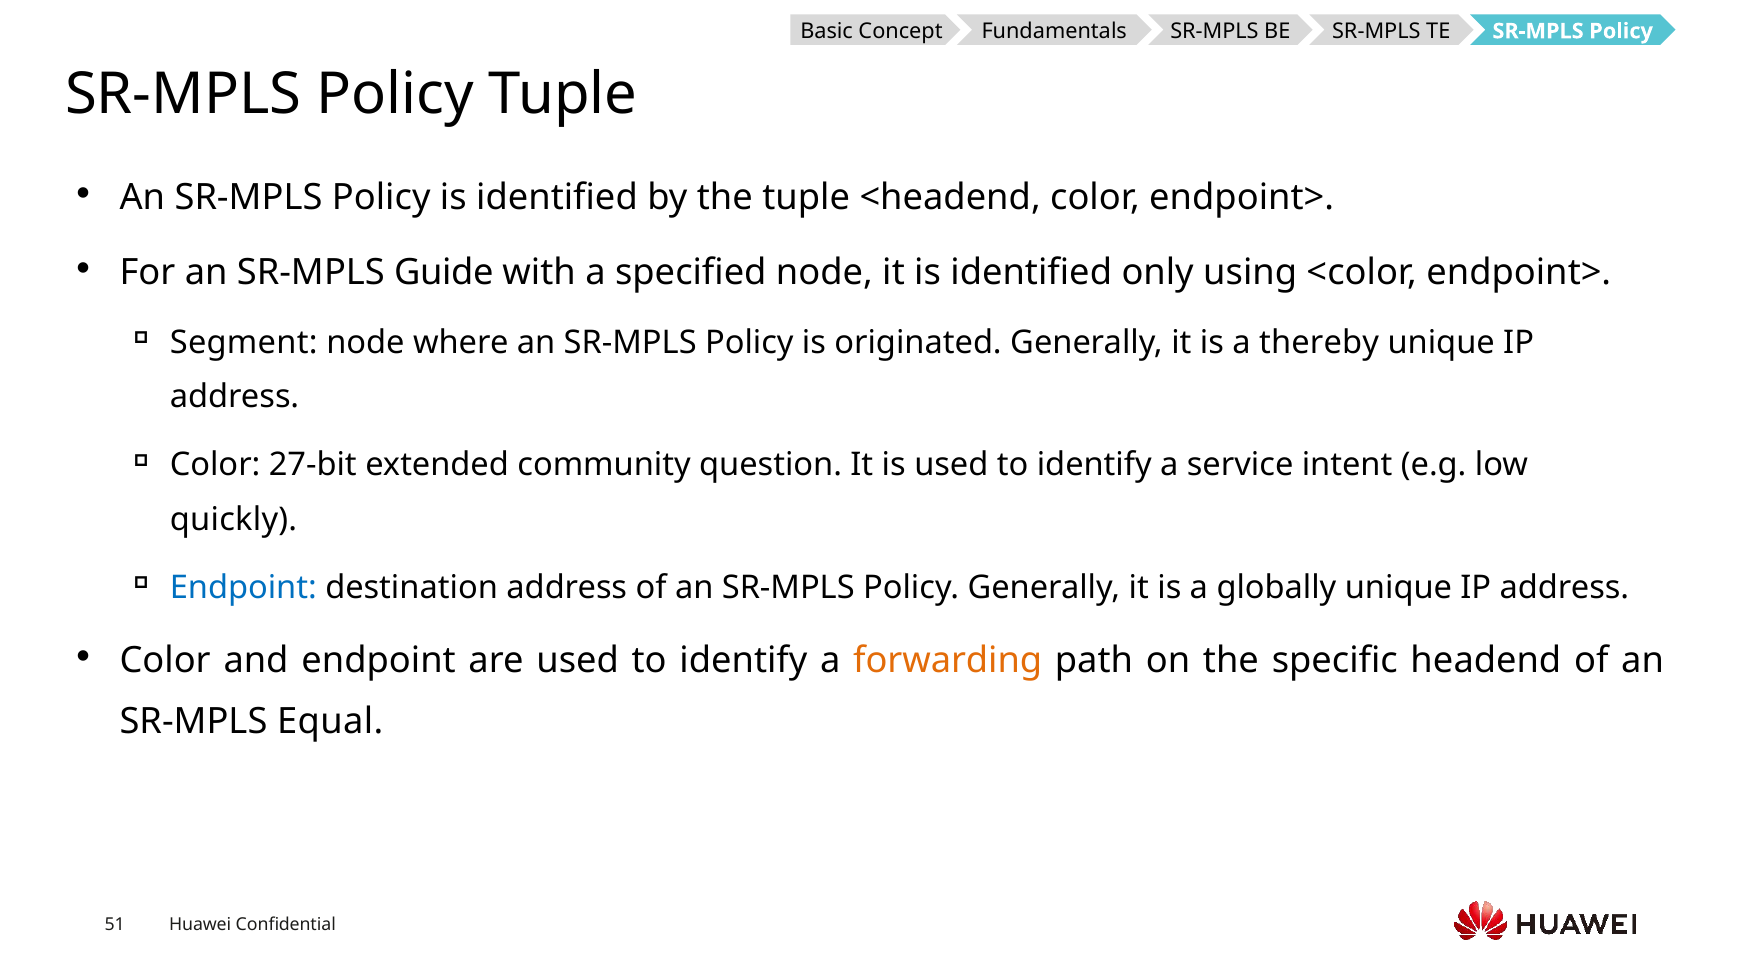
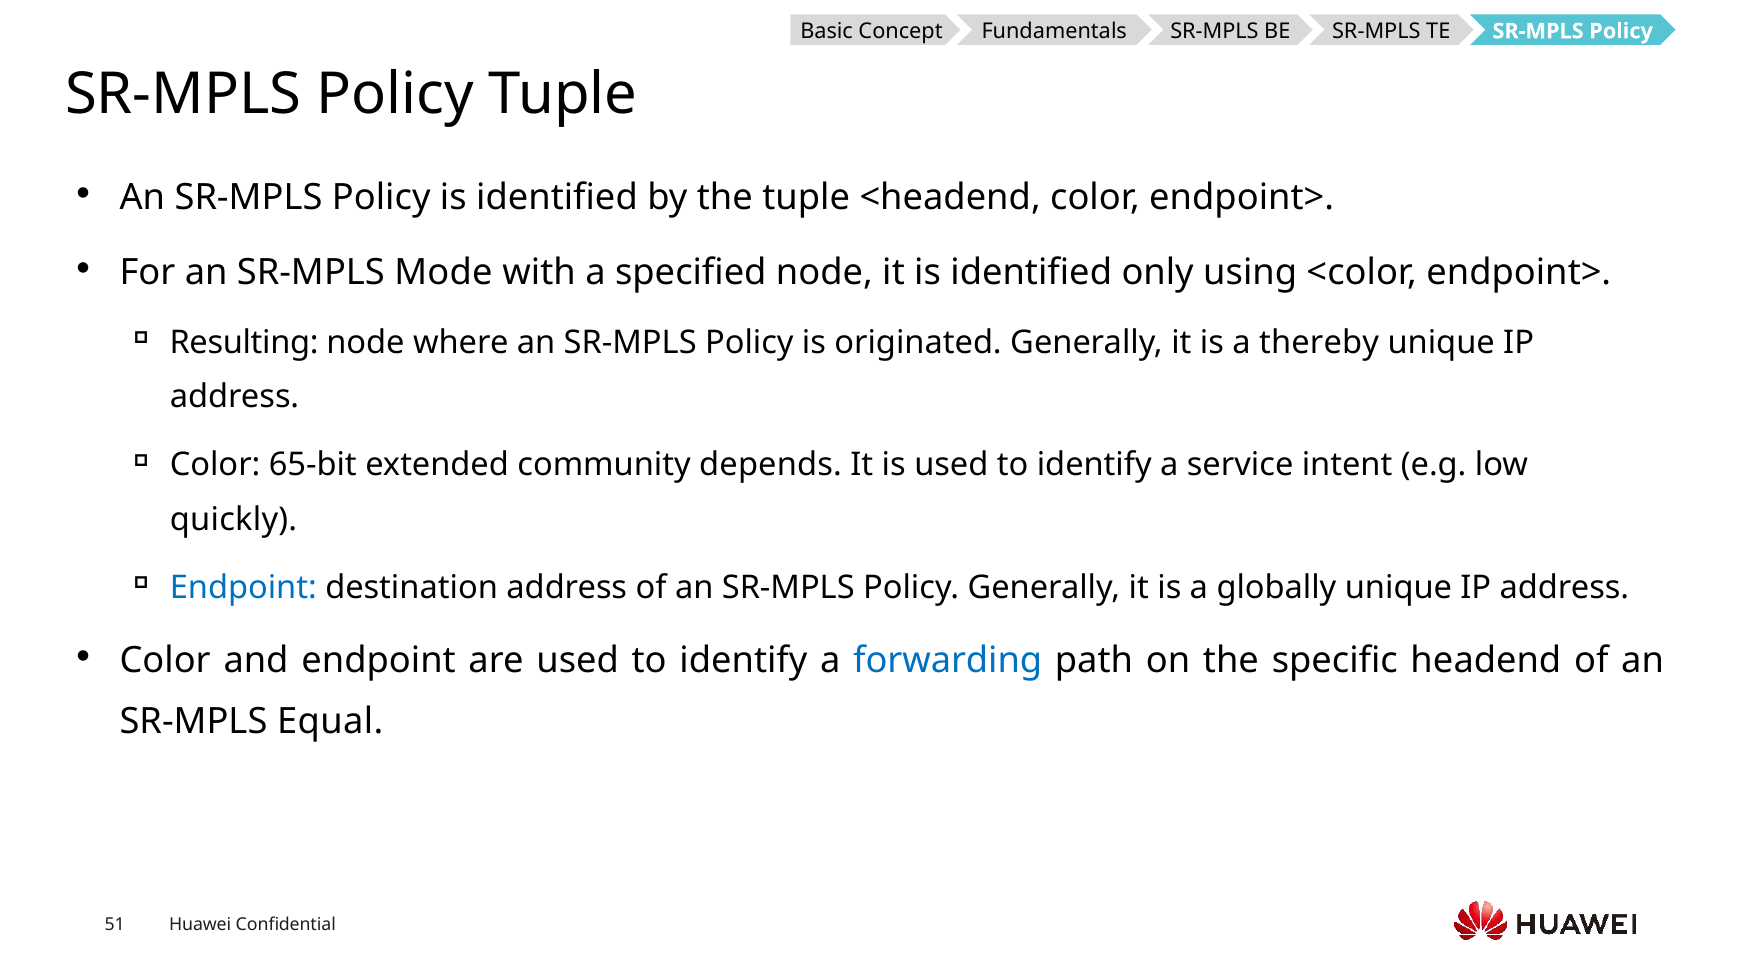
Guide: Guide -> Mode (443, 273)
Segment: Segment -> Resulting (244, 342)
27-bit: 27-bit -> 65-bit (313, 465)
question: question -> depends (771, 465)
forwarding colour: orange -> blue (948, 661)
